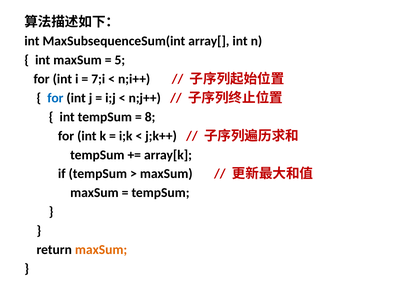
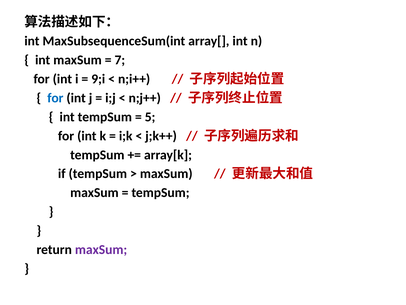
5: 5 -> 7 (120, 60)
7;i: 7;i -> 9;i (98, 79)
8: 8 -> 5 (150, 117)
maxSum colour: orange -> purple (101, 249)
